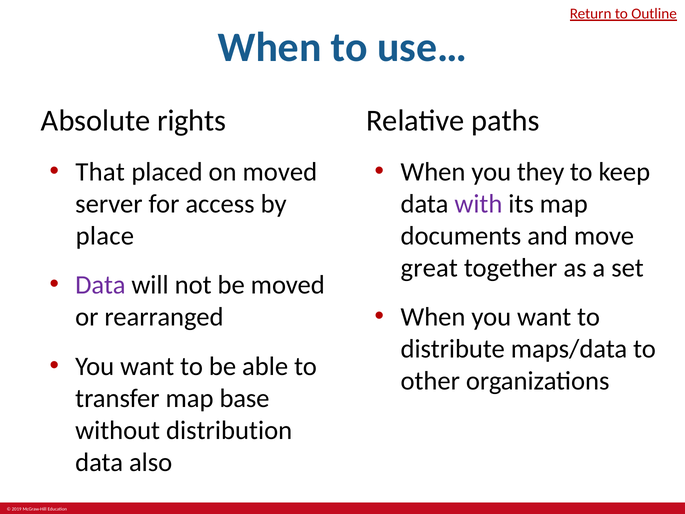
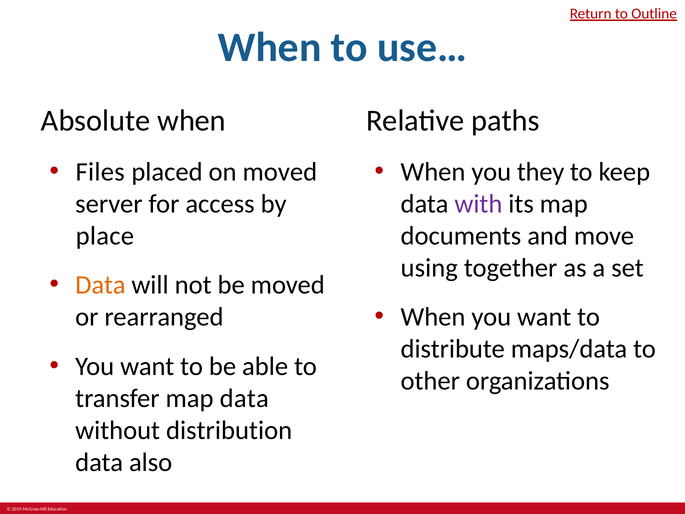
Absolute rights: rights -> when (192, 121)
That: That -> Files (100, 172)
great: great -> using (429, 268)
Data colour: purple -> orange (100, 285)
map base: base -> data (244, 398)
